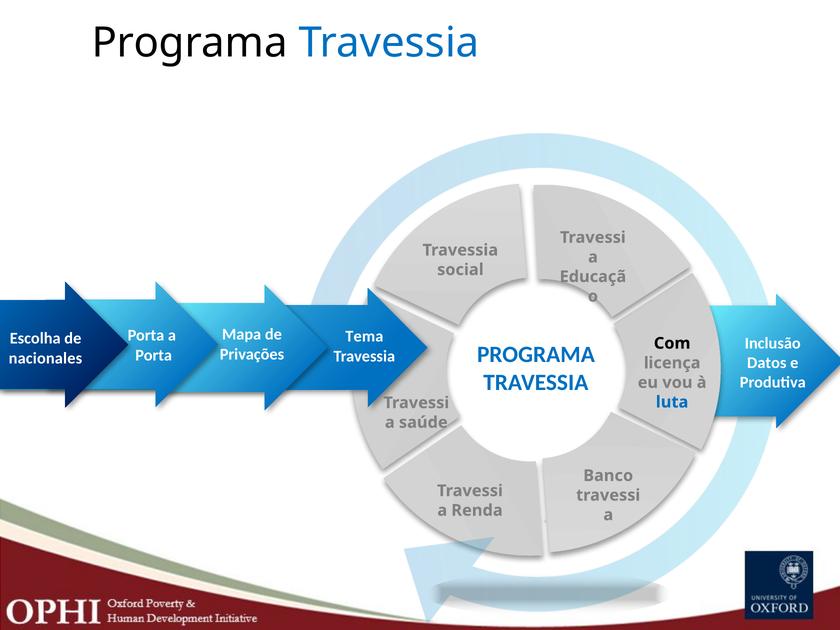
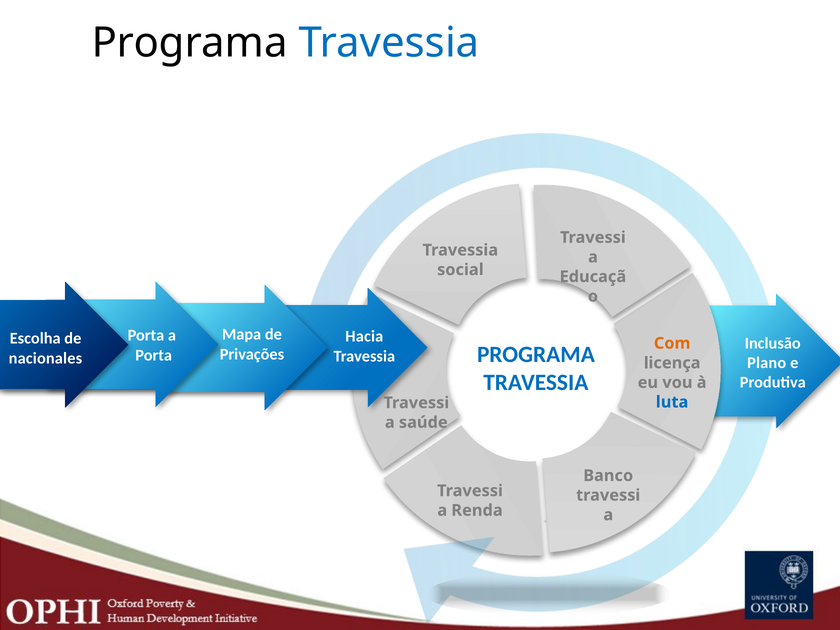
Tema: Tema -> Hacia (364, 337)
Com colour: black -> orange (672, 343)
Datos: Datos -> Plano (767, 363)
